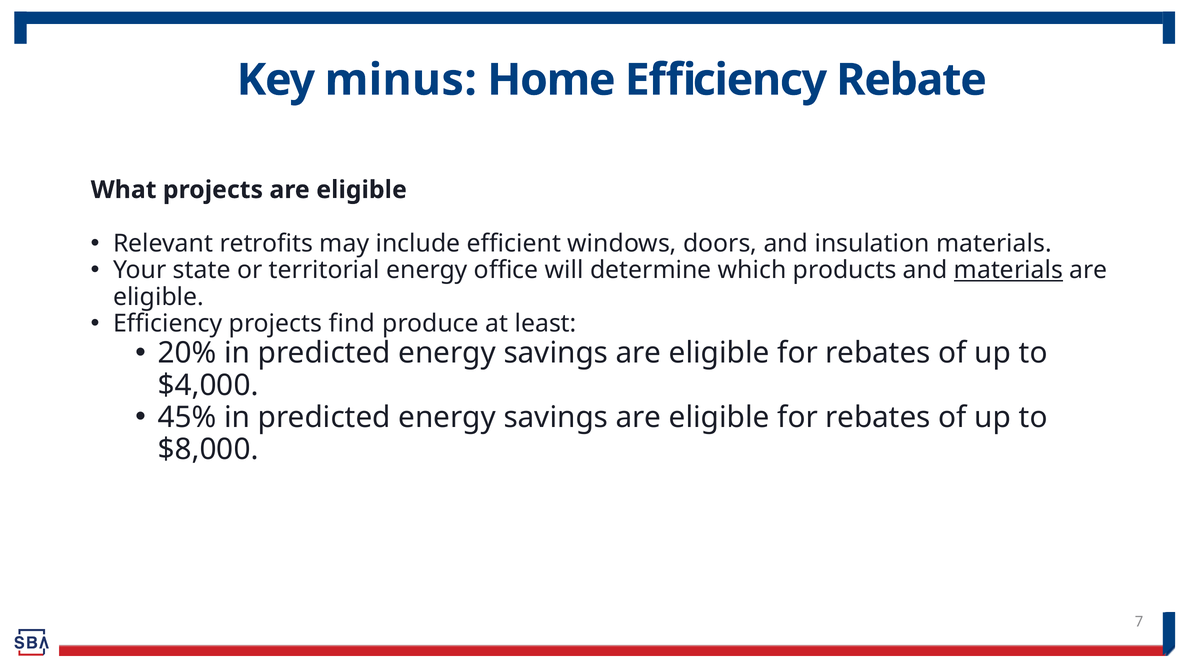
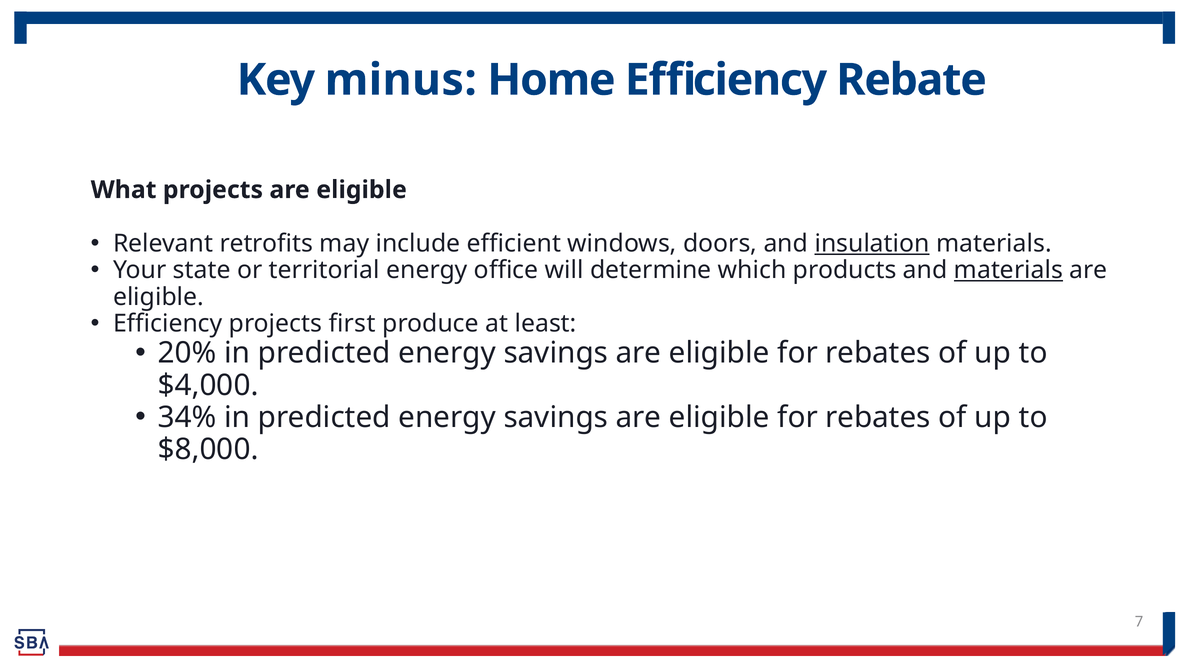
insulation underline: none -> present (872, 244)
find: find -> first (352, 324)
45%: 45% -> 34% (187, 418)
